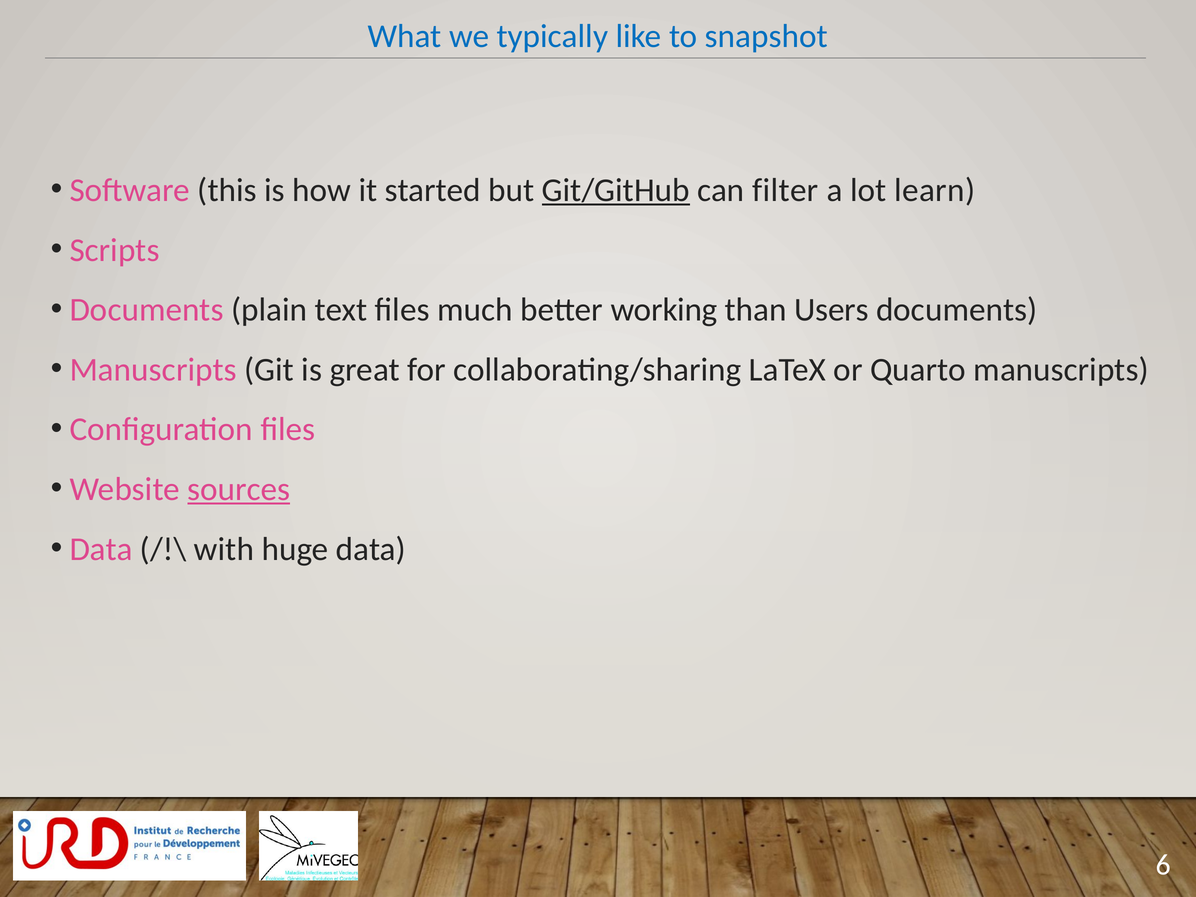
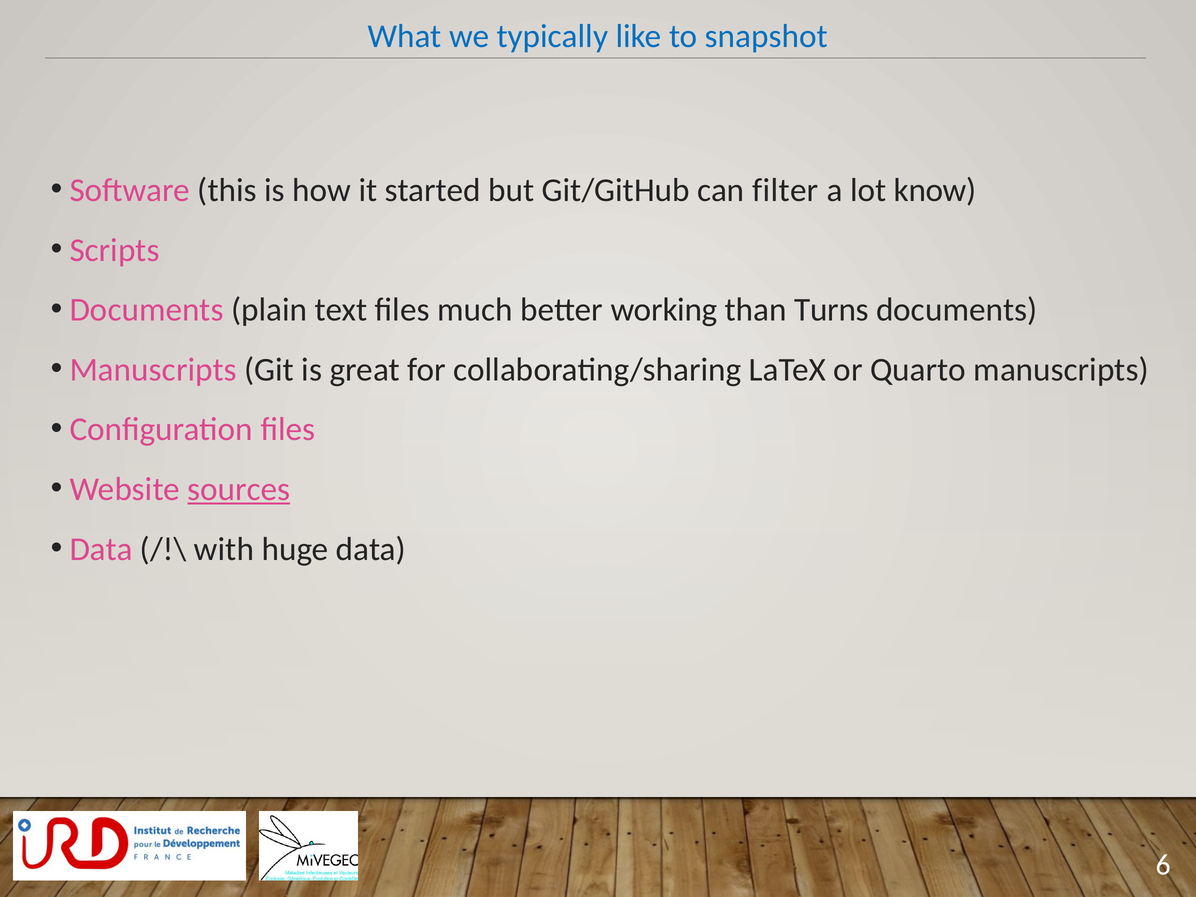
Git/GitHub underline: present -> none (616, 190)
learn: learn -> know (935, 190)
Users: Users -> Turns (831, 310)
